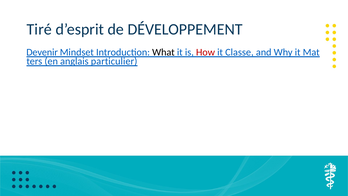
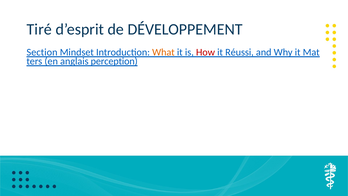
Devenir: Devenir -> Section (42, 52)
What colour: black -> orange (163, 52)
Classe: Classe -> Réussi (239, 52)
particulier: particulier -> perception (114, 61)
